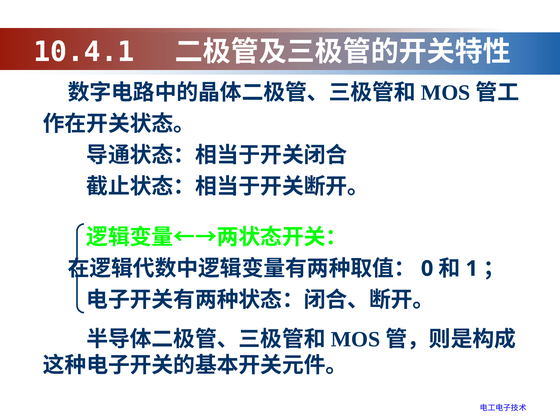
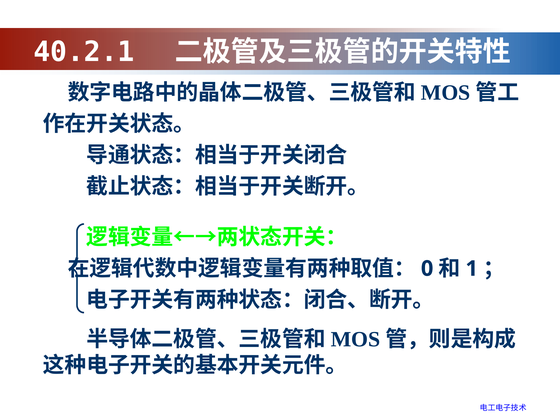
10.4.1: 10.4.1 -> 40.2.1 (84, 52)
